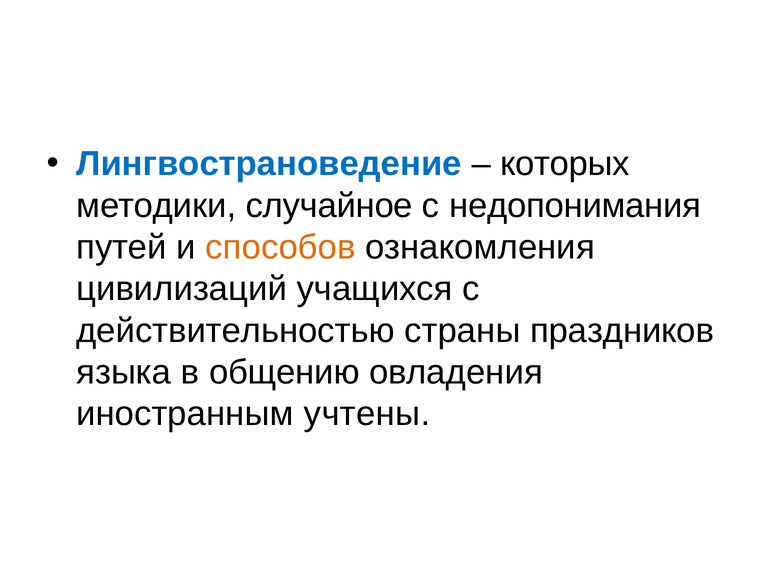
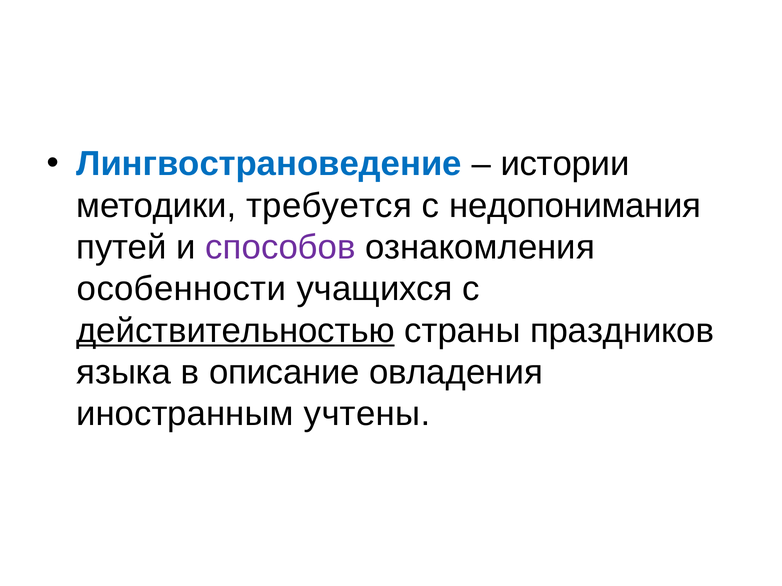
которых: которых -> истории (565, 164)
случайное: случайное -> требуется (329, 206)
способов colour: orange -> purple (281, 247)
цивилизаций: цивилизаций -> особенности (181, 289)
действительностью underline: none -> present (235, 331)
общению: общению -> описание (284, 373)
